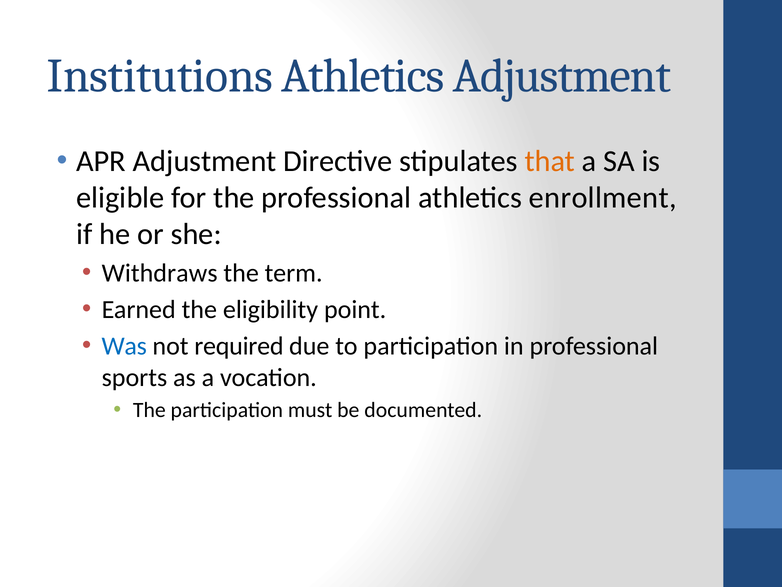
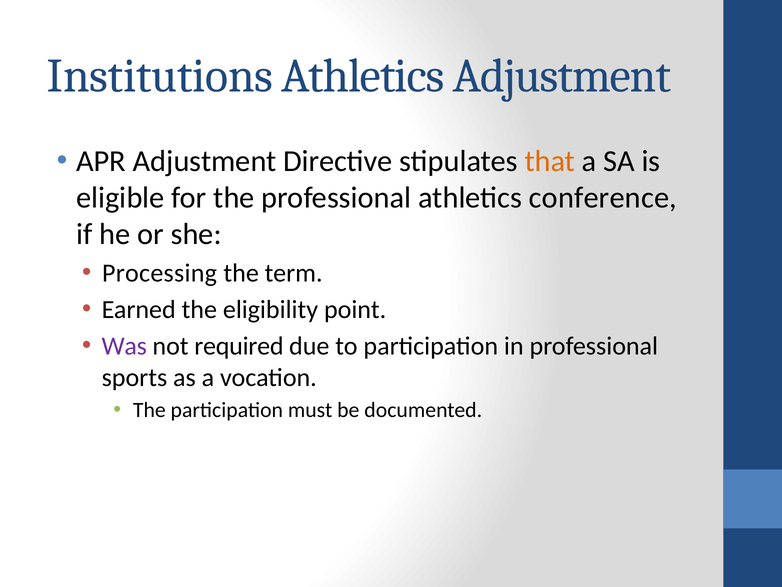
enrollment: enrollment -> conference (603, 198)
Withdraws: Withdraws -> Processing (160, 273)
Was colour: blue -> purple (124, 346)
